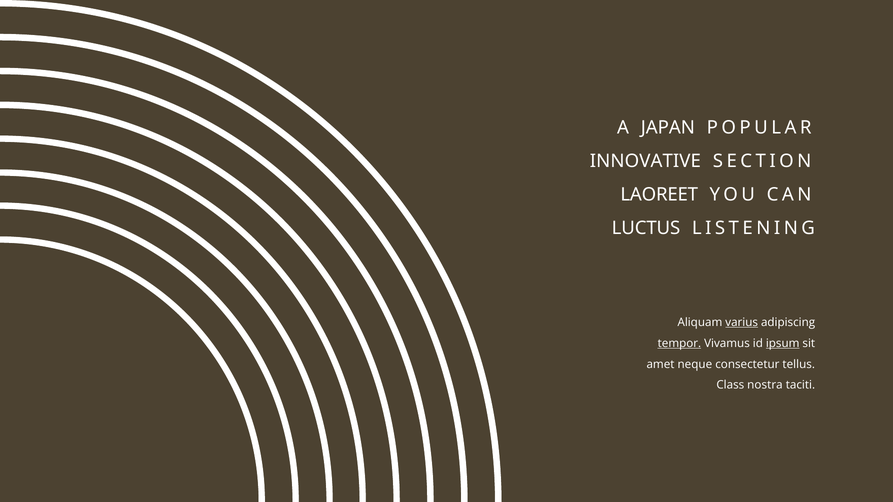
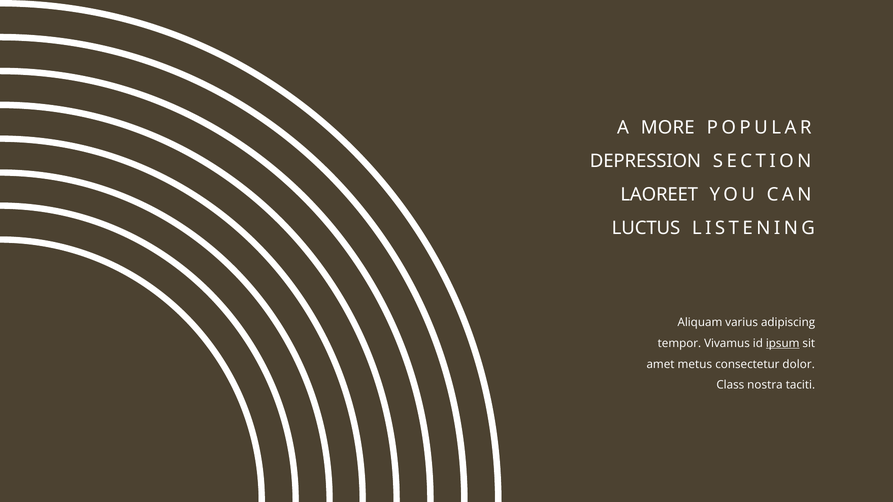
JAPAN: JAPAN -> MORE (668, 128)
INNOVATIVE: INNOVATIVE -> DEPRESSION (645, 161)
varius underline: present -> none (742, 323)
tempor underline: present -> none (679, 344)
neque: neque -> metus (695, 364)
tellus: tellus -> dolor (799, 364)
